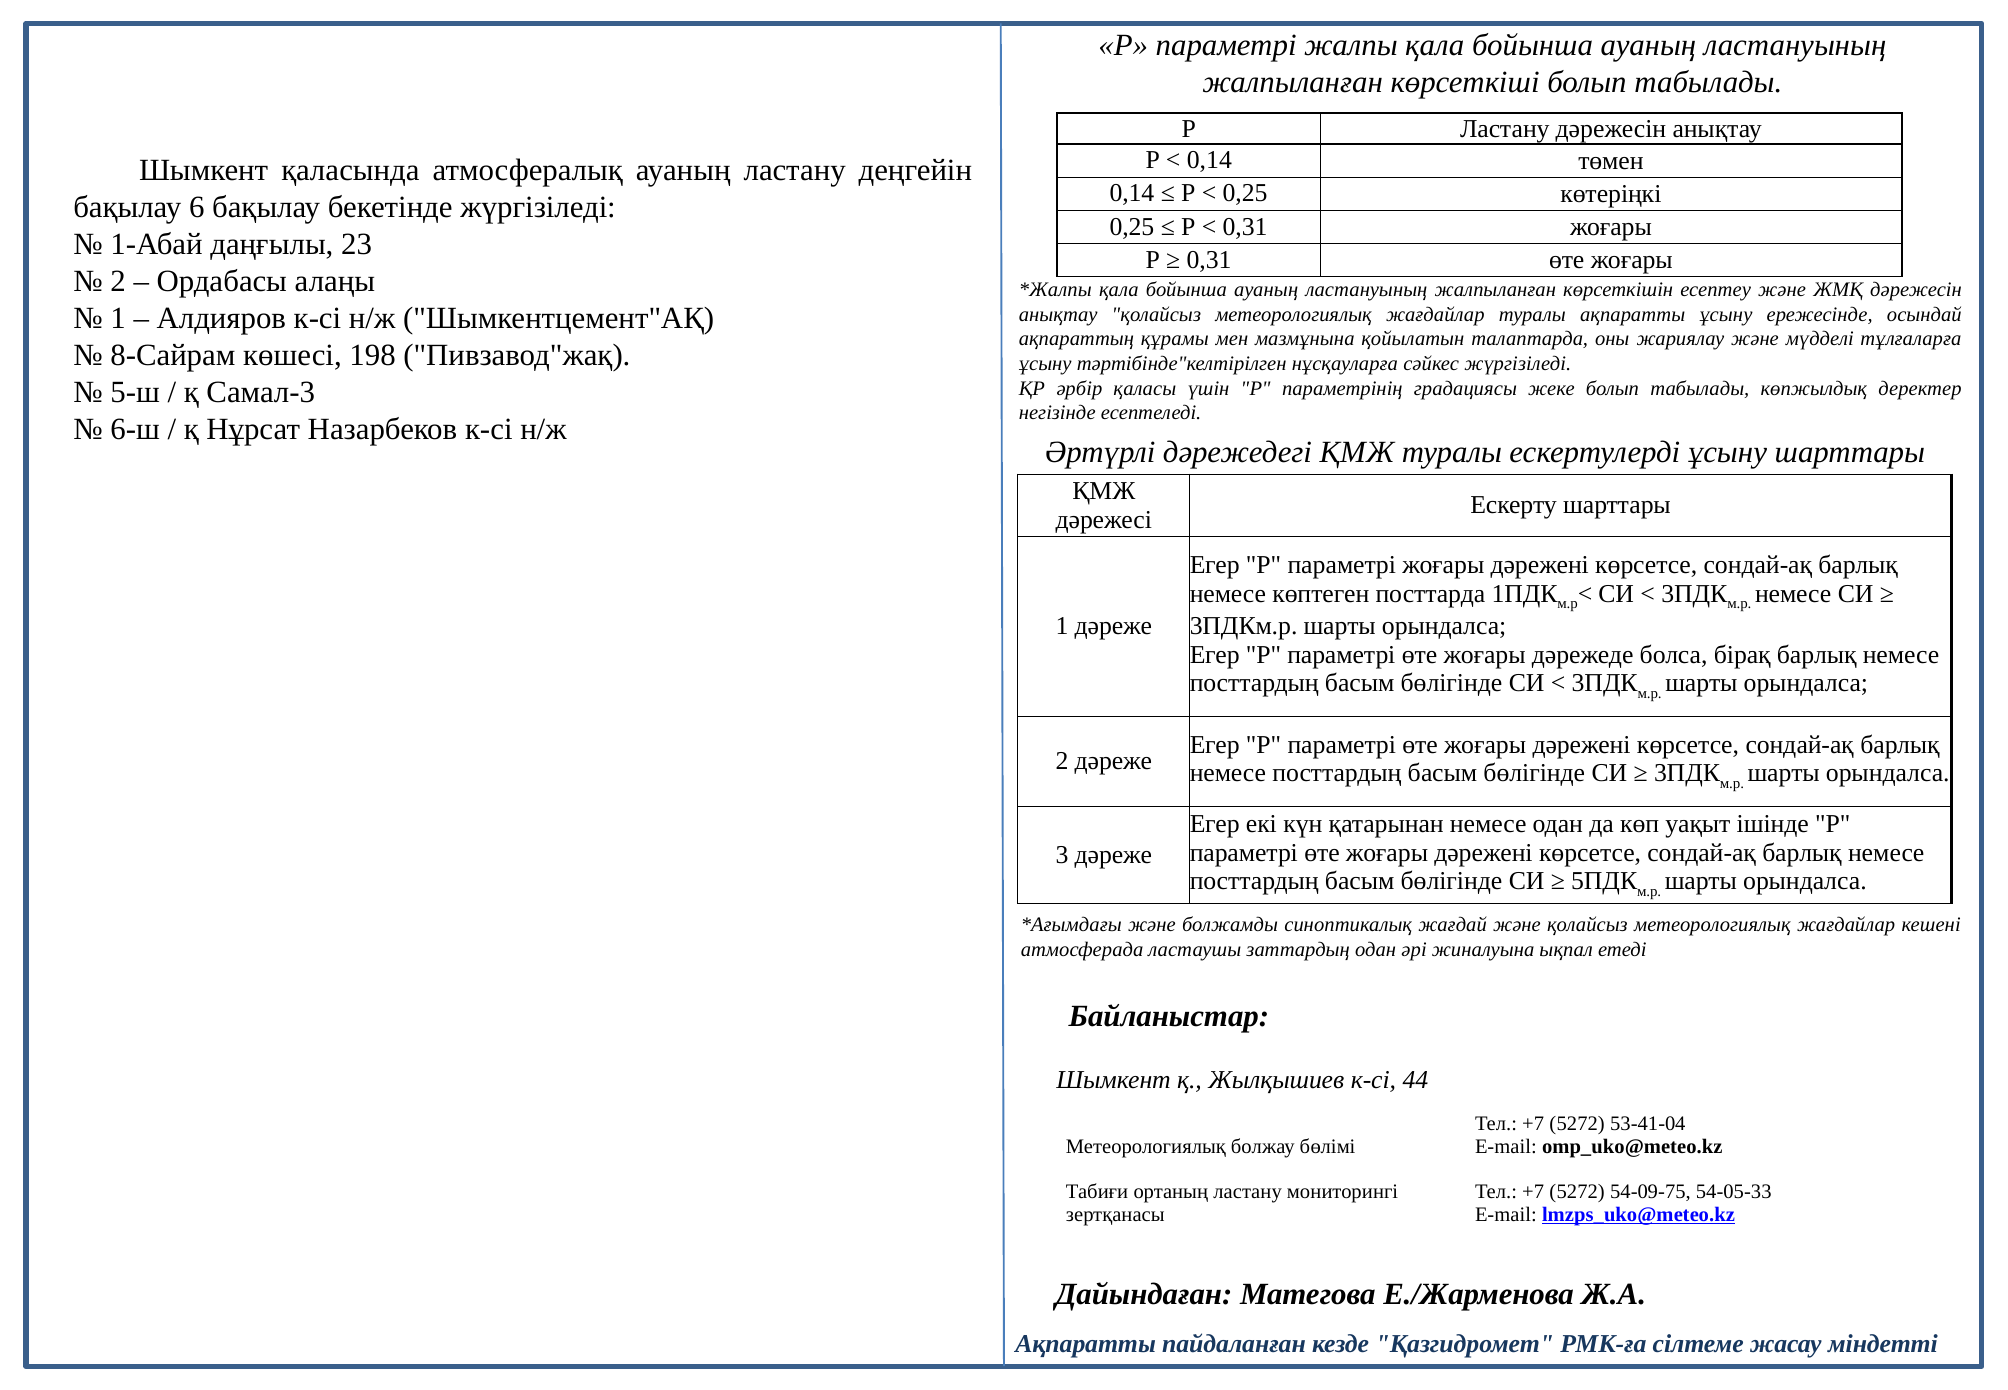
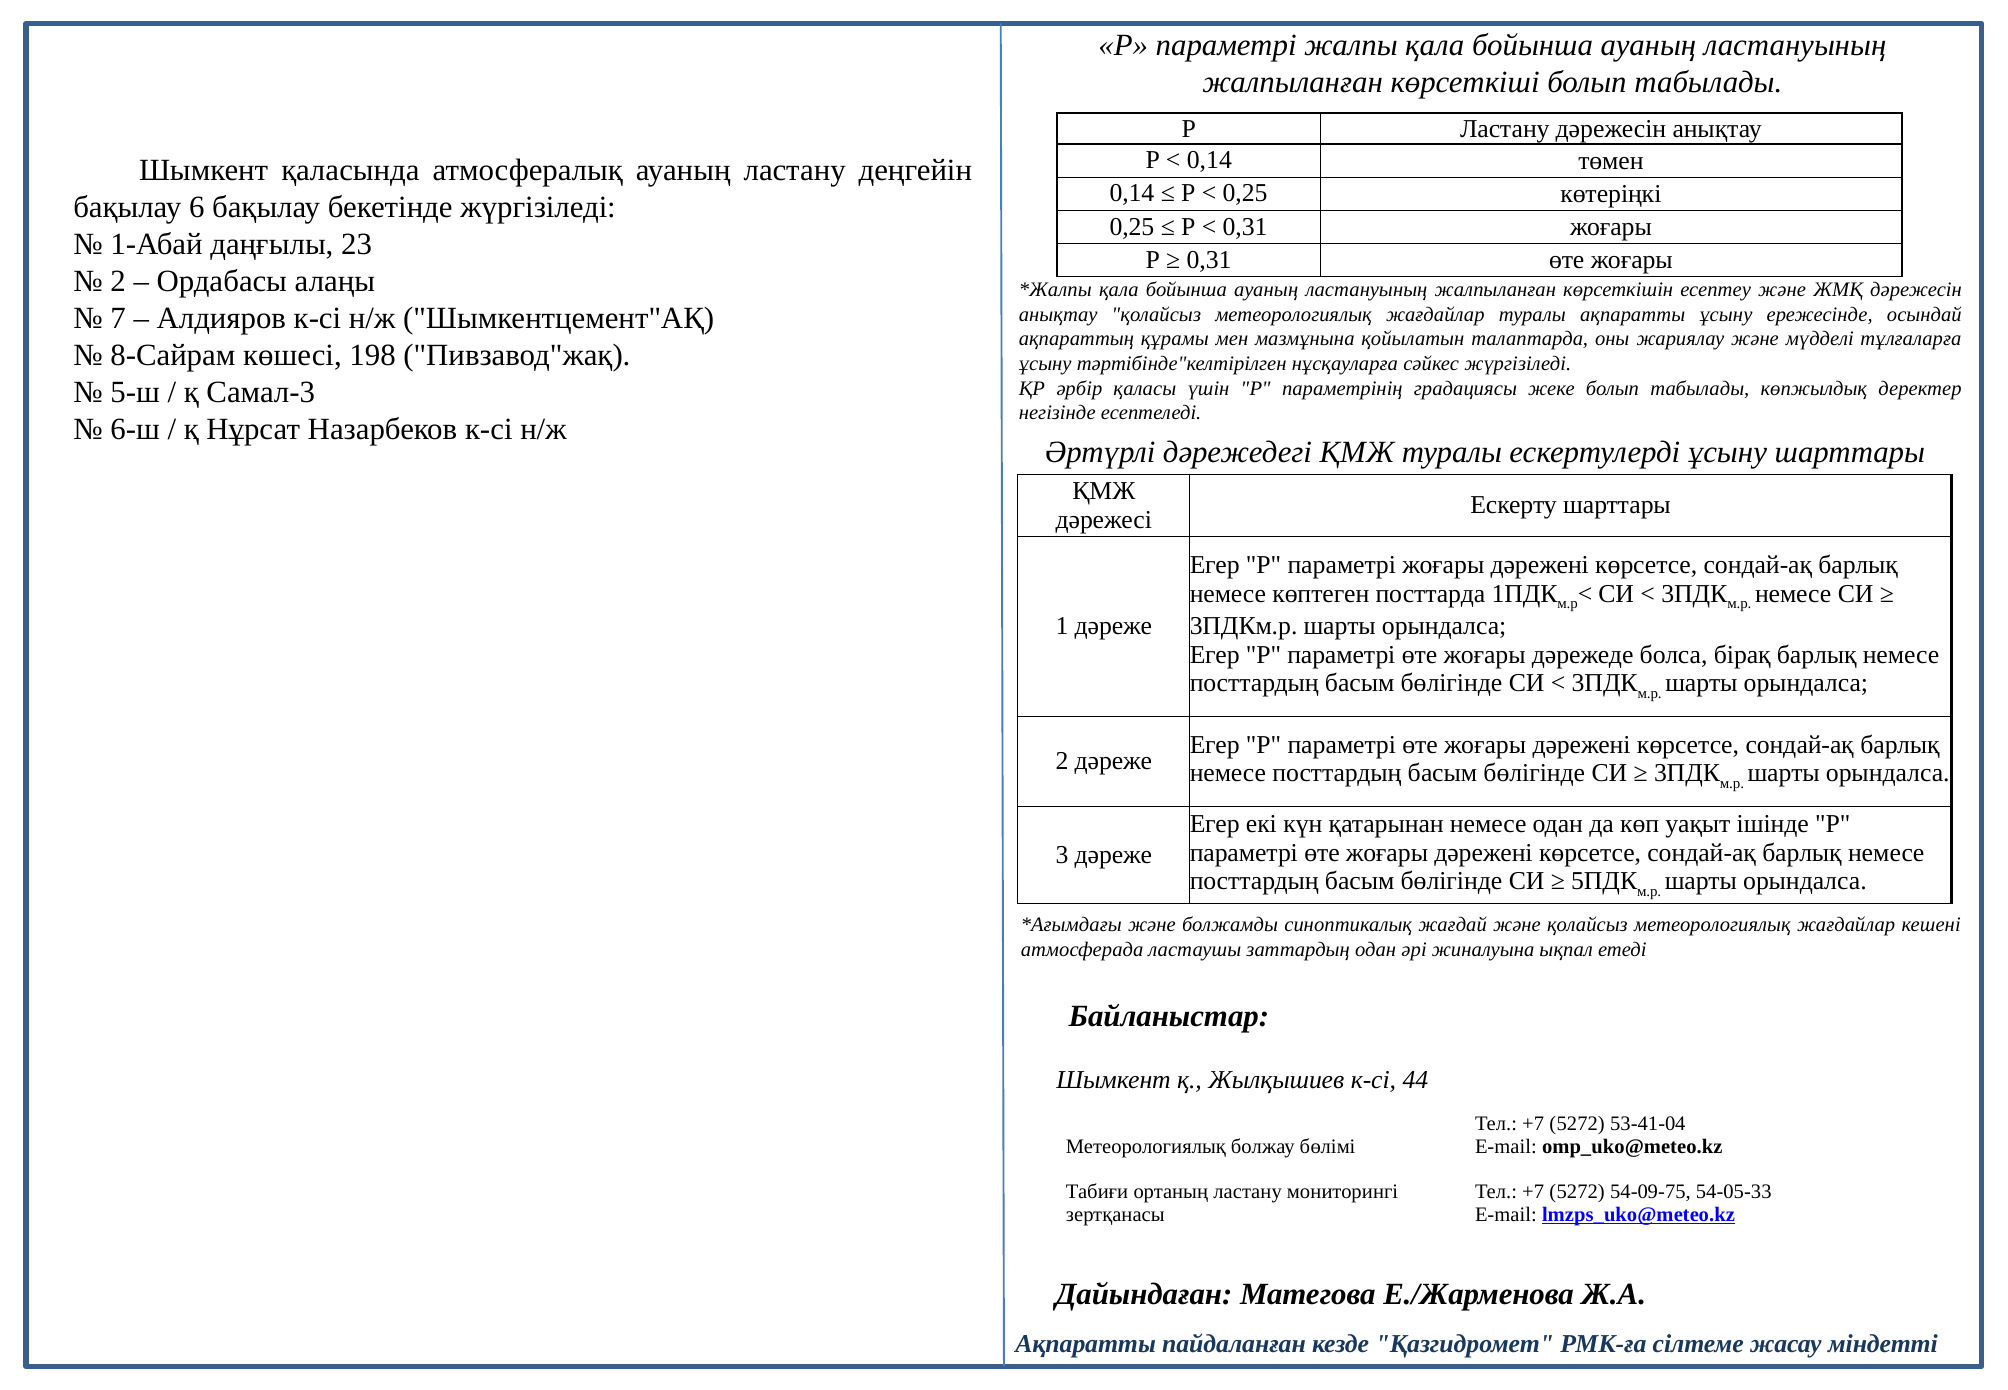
1: 1 -> 7 (118, 318)
